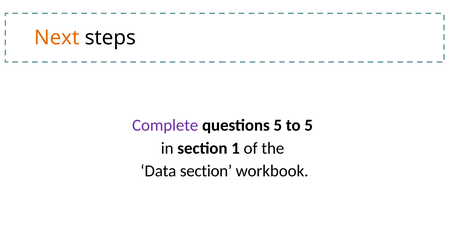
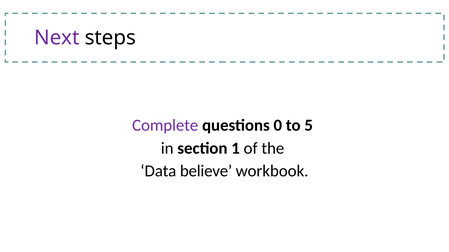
Next colour: orange -> purple (57, 38)
questions 5: 5 -> 0 (278, 126)
Data section: section -> believe (206, 171)
